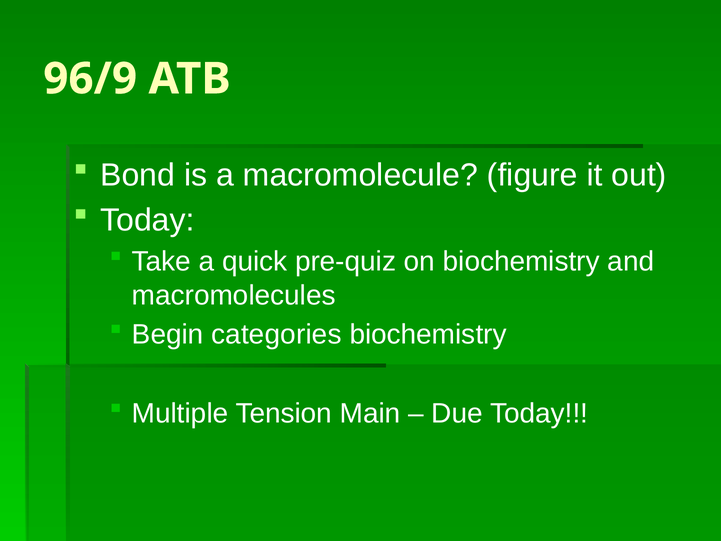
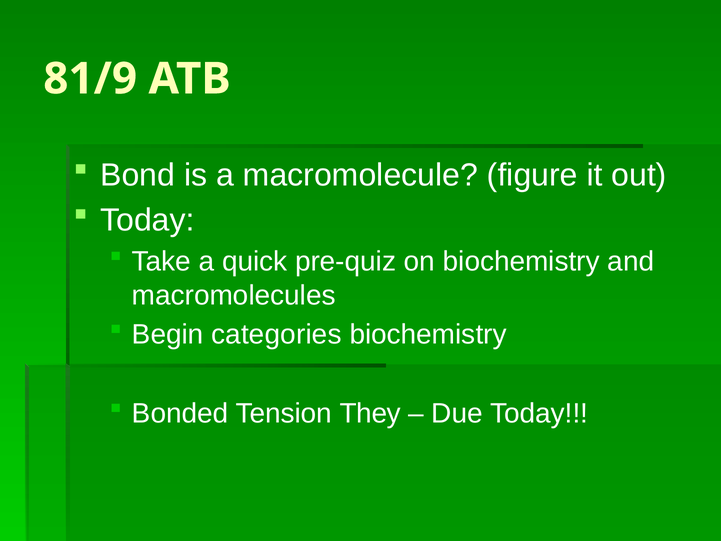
96/9: 96/9 -> 81/9 (90, 79)
Multiple: Multiple -> Bonded (180, 413)
Main: Main -> They (370, 413)
